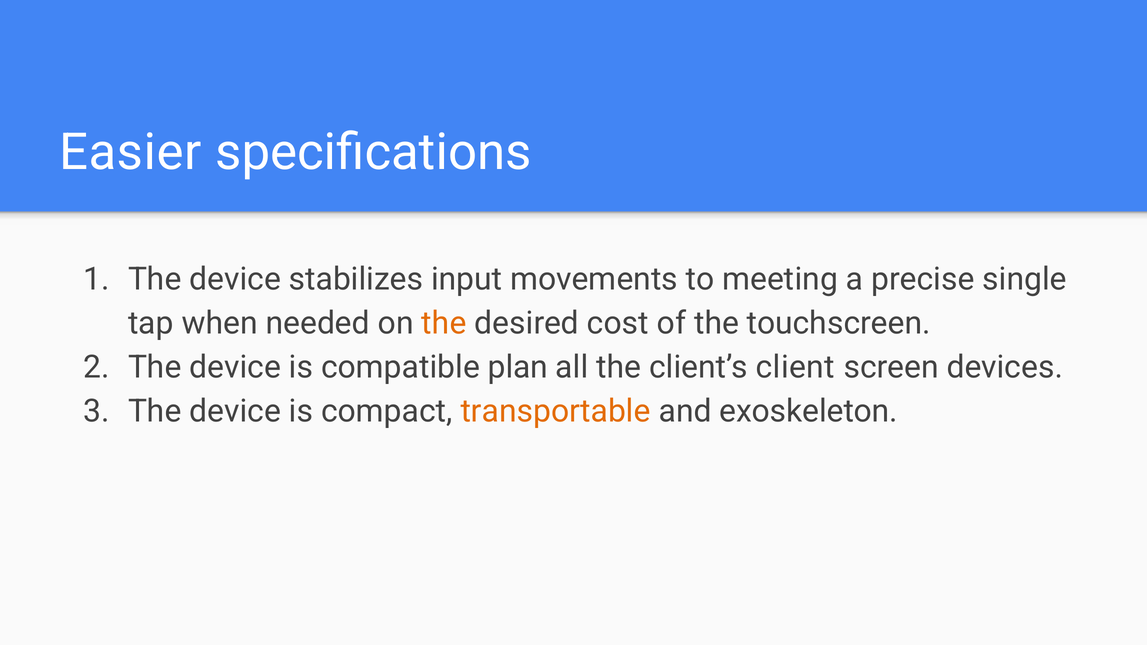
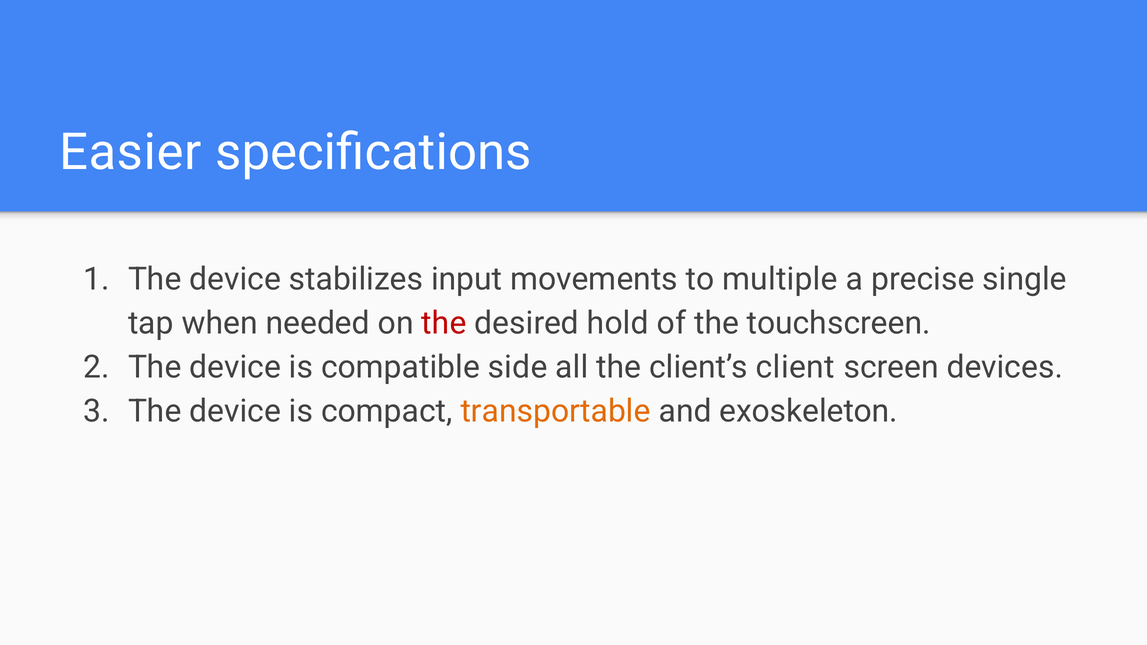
meeting: meeting -> multiple (780, 279)
the colour: orange -> red (444, 323)
cost: cost -> hold (618, 323)
plan: plan -> side (518, 367)
